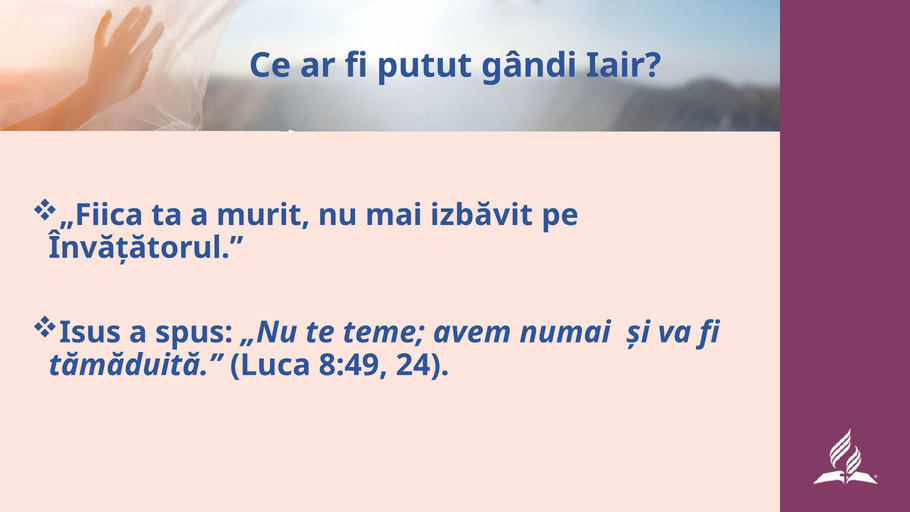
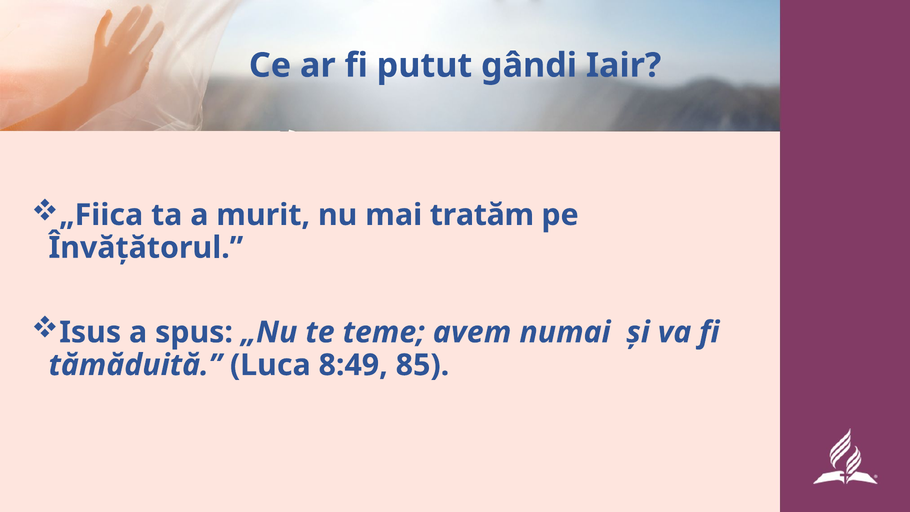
izbăvit: izbăvit -> tratăm (482, 215)
24: 24 -> 85 (422, 365)
